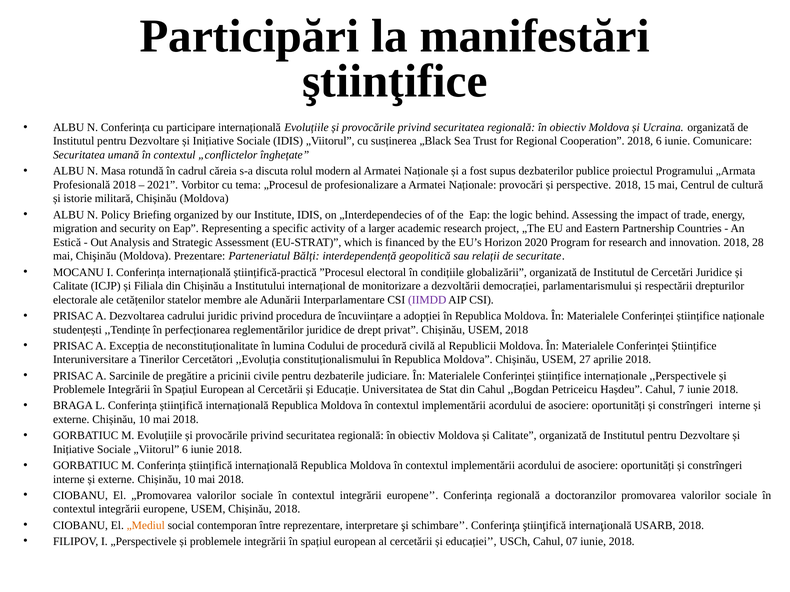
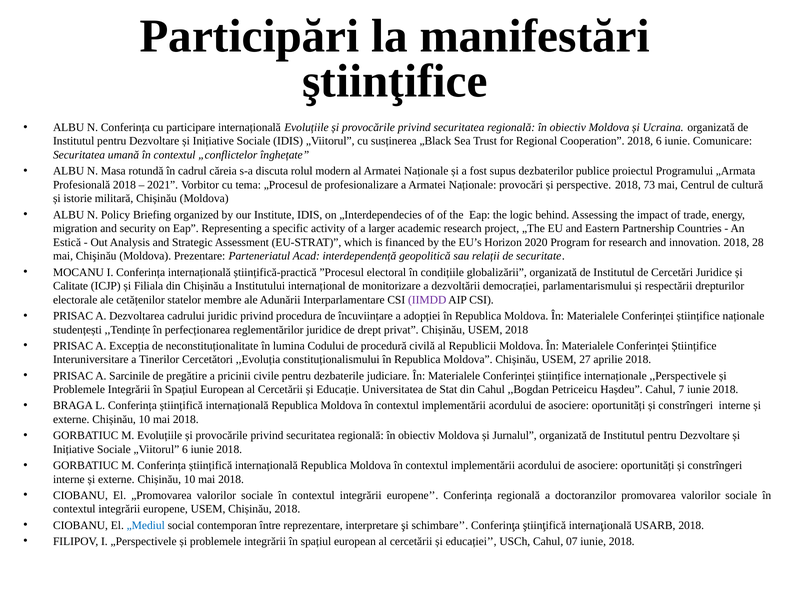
15: 15 -> 73 (649, 185)
Bălți: Bălți -> Acad (306, 256)
Moldova și Calitate: Calitate -> Jurnalul (515, 436)
„Mediul colour: orange -> blue (146, 526)
